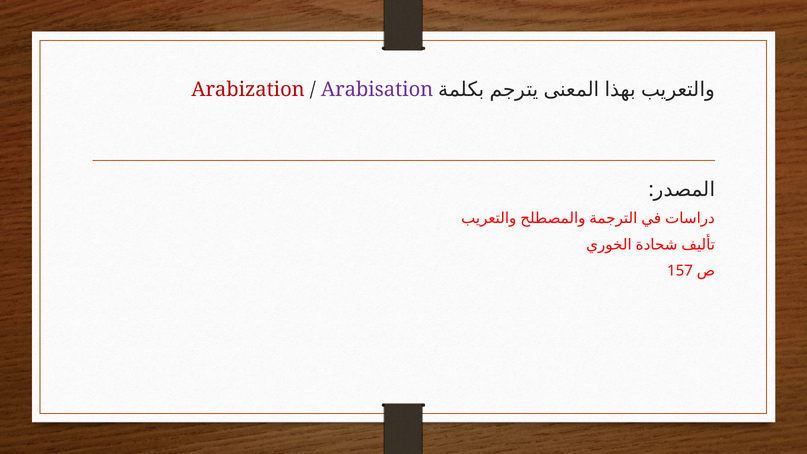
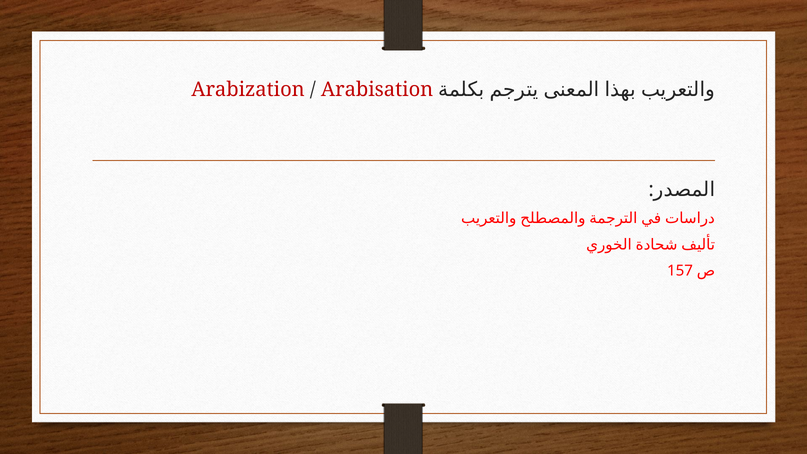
Arabisation colour: purple -> red (377, 90)
